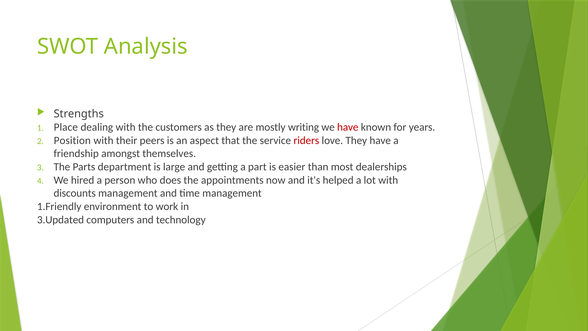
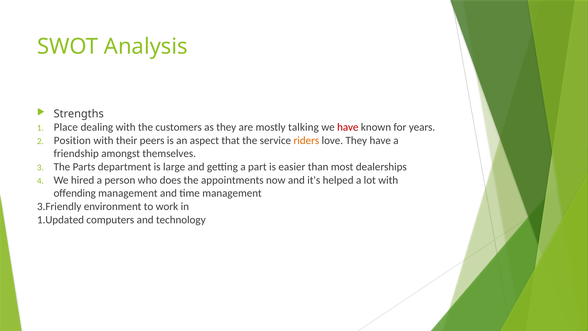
writing: writing -> talking (303, 127)
riders colour: red -> orange (306, 140)
discounts: discounts -> offending (75, 193)
1.Friendly: 1.Friendly -> 3.Friendly (59, 206)
3.Updated: 3.Updated -> 1.Updated (61, 220)
